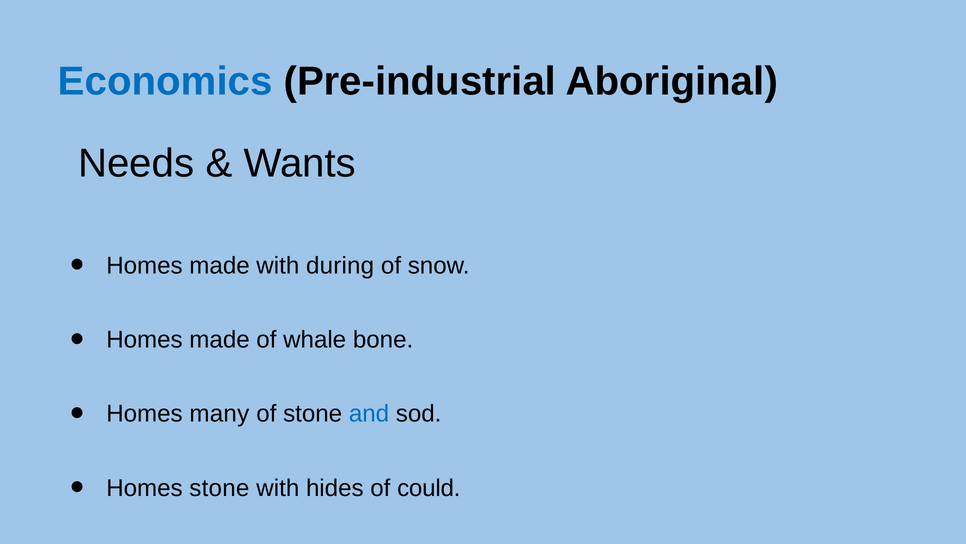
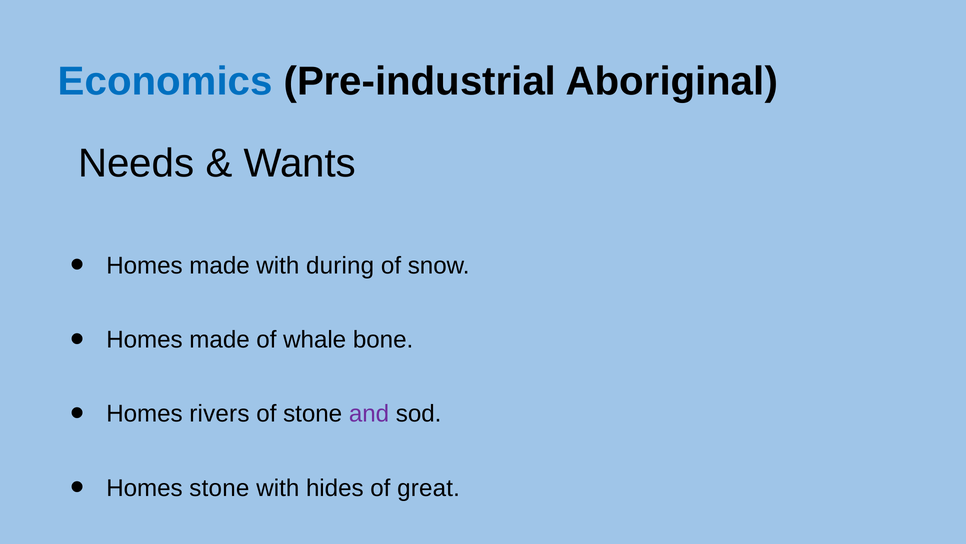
many: many -> rivers (219, 414)
and colour: blue -> purple (369, 414)
could: could -> great (429, 488)
